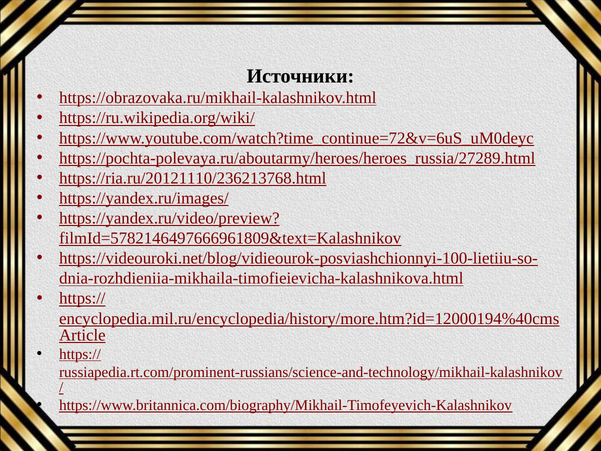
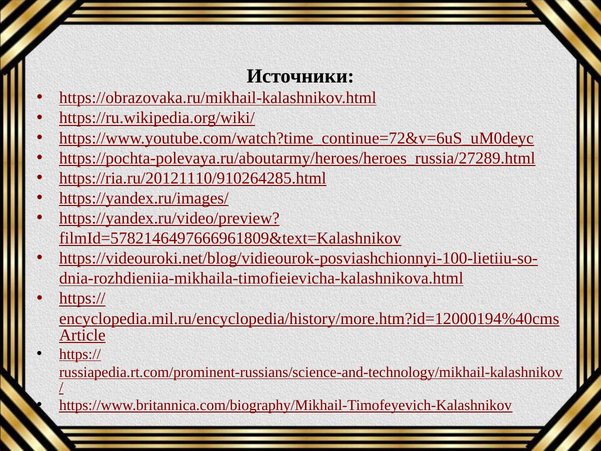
https://ria.ru/20121110/236213768.html: https://ria.ru/20121110/236213768.html -> https://ria.ru/20121110/910264285.html (193, 178)
